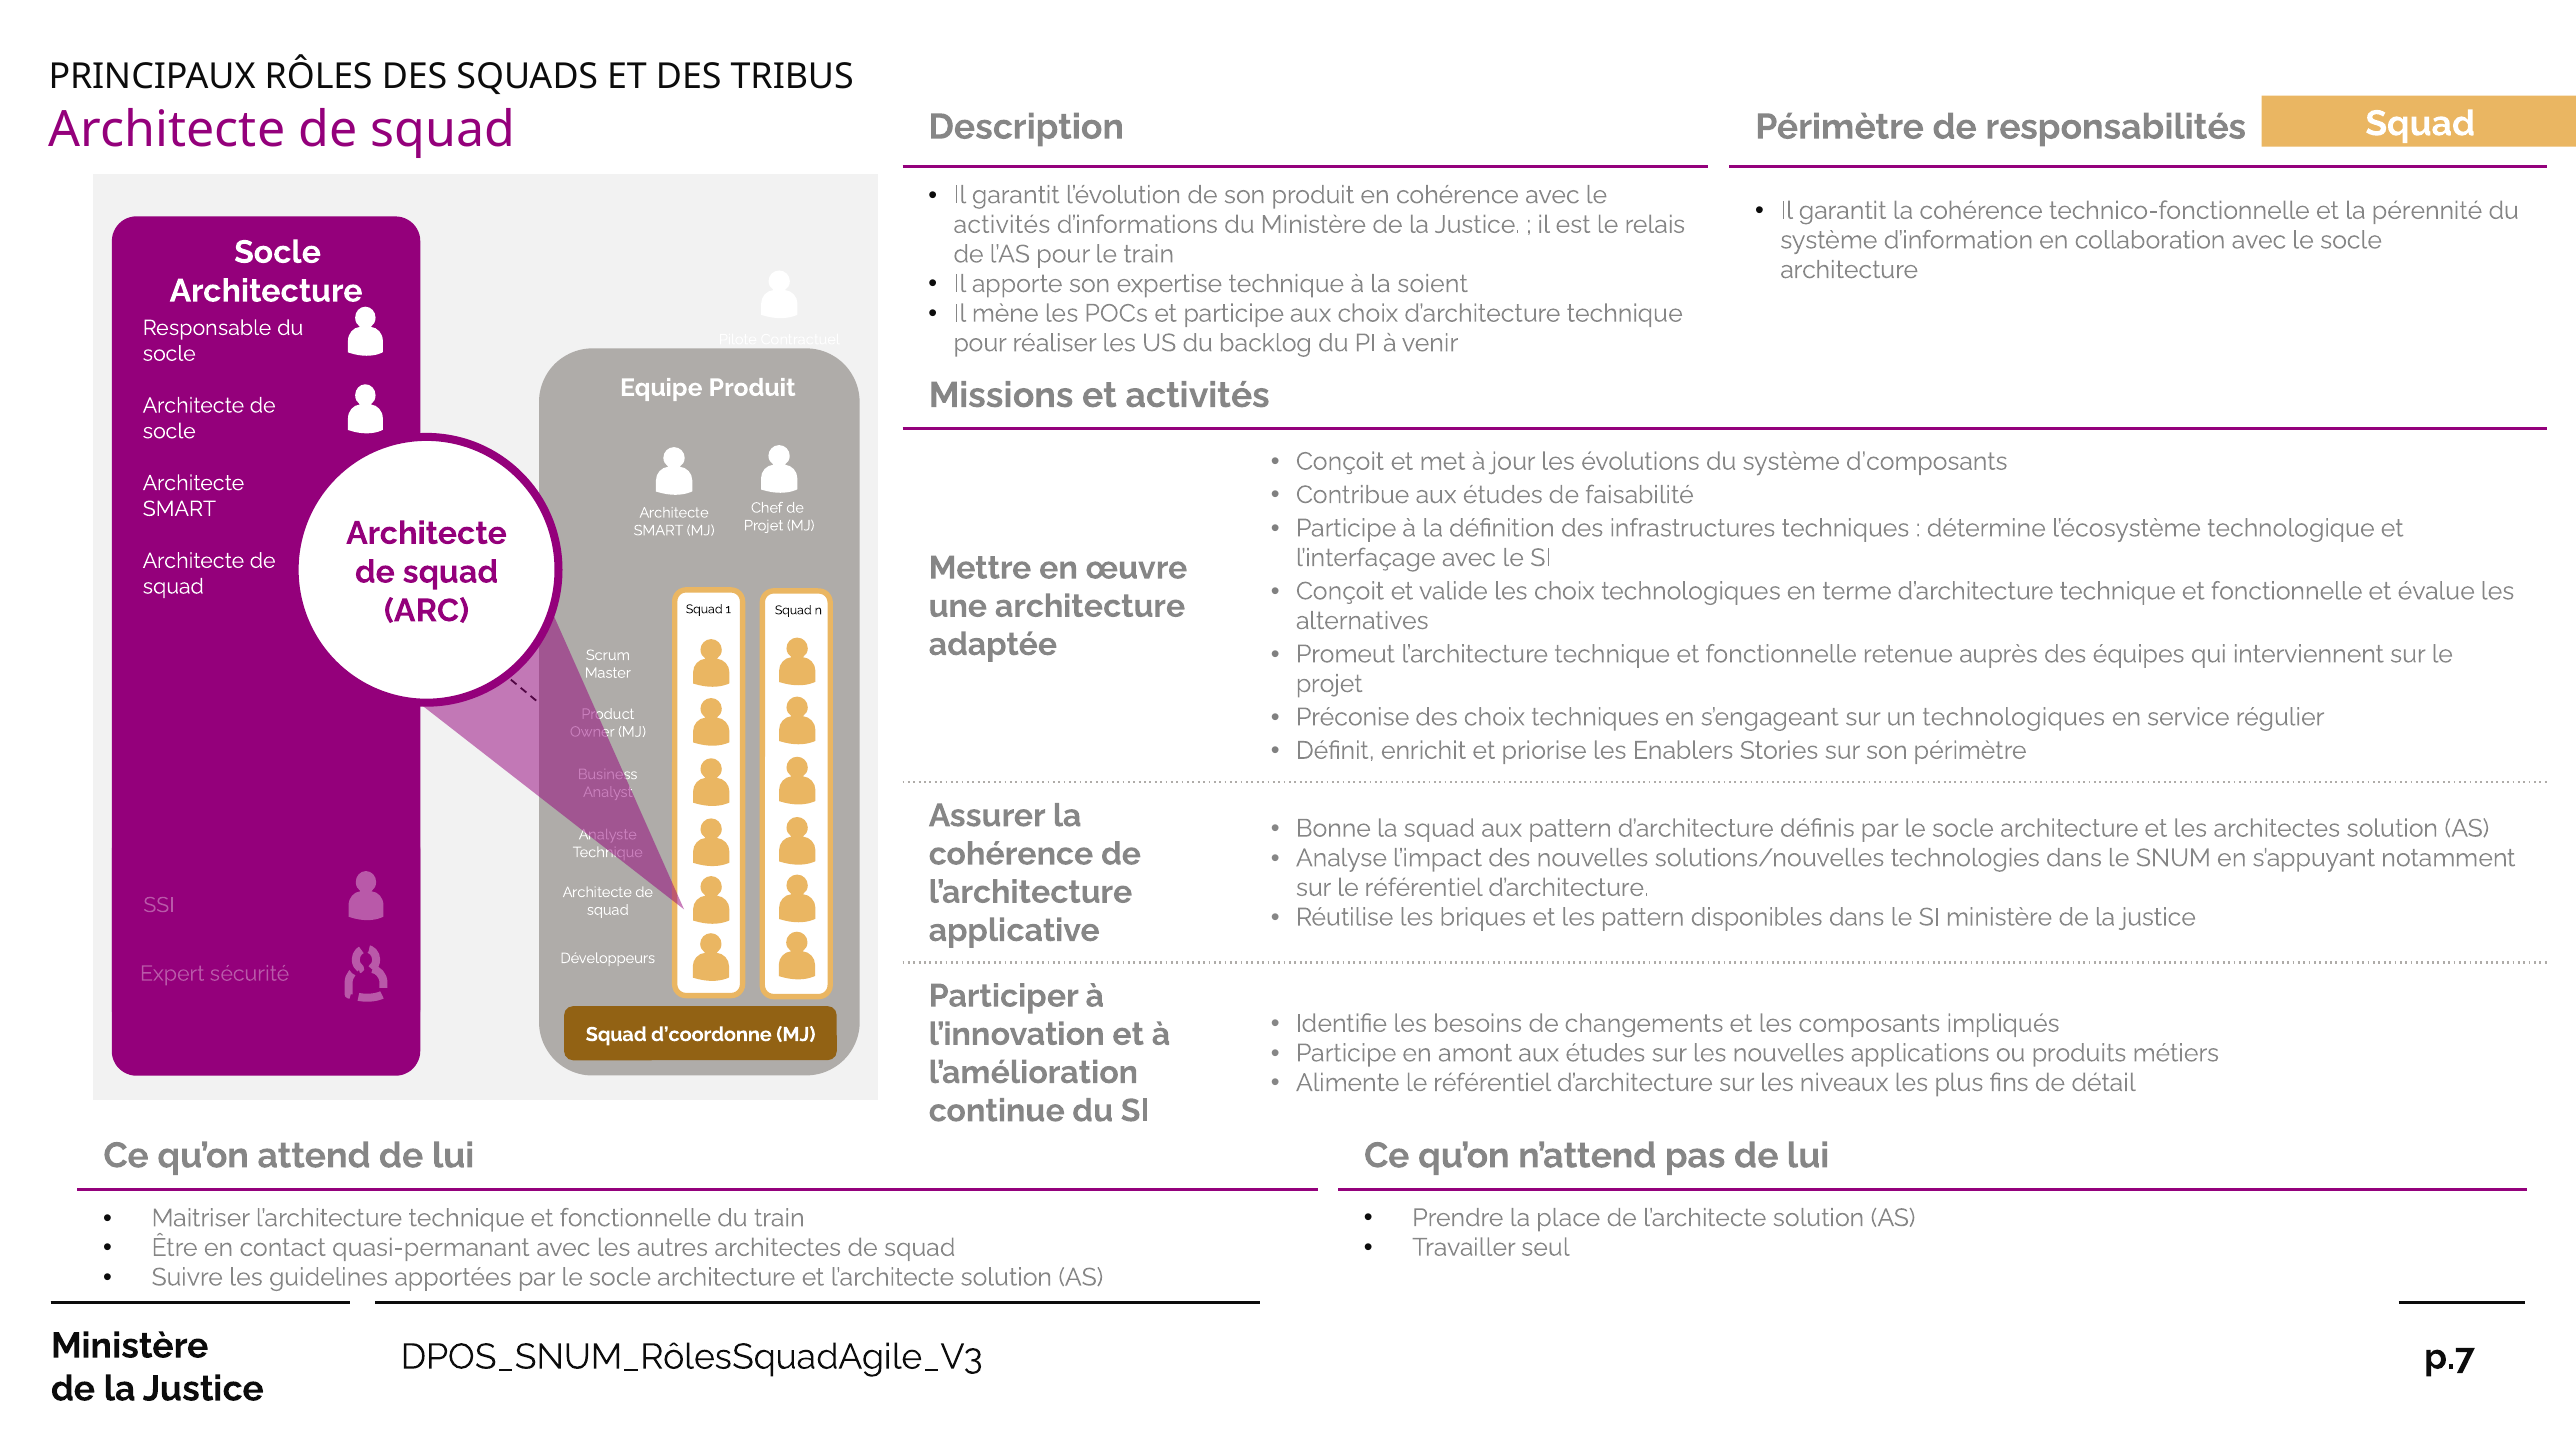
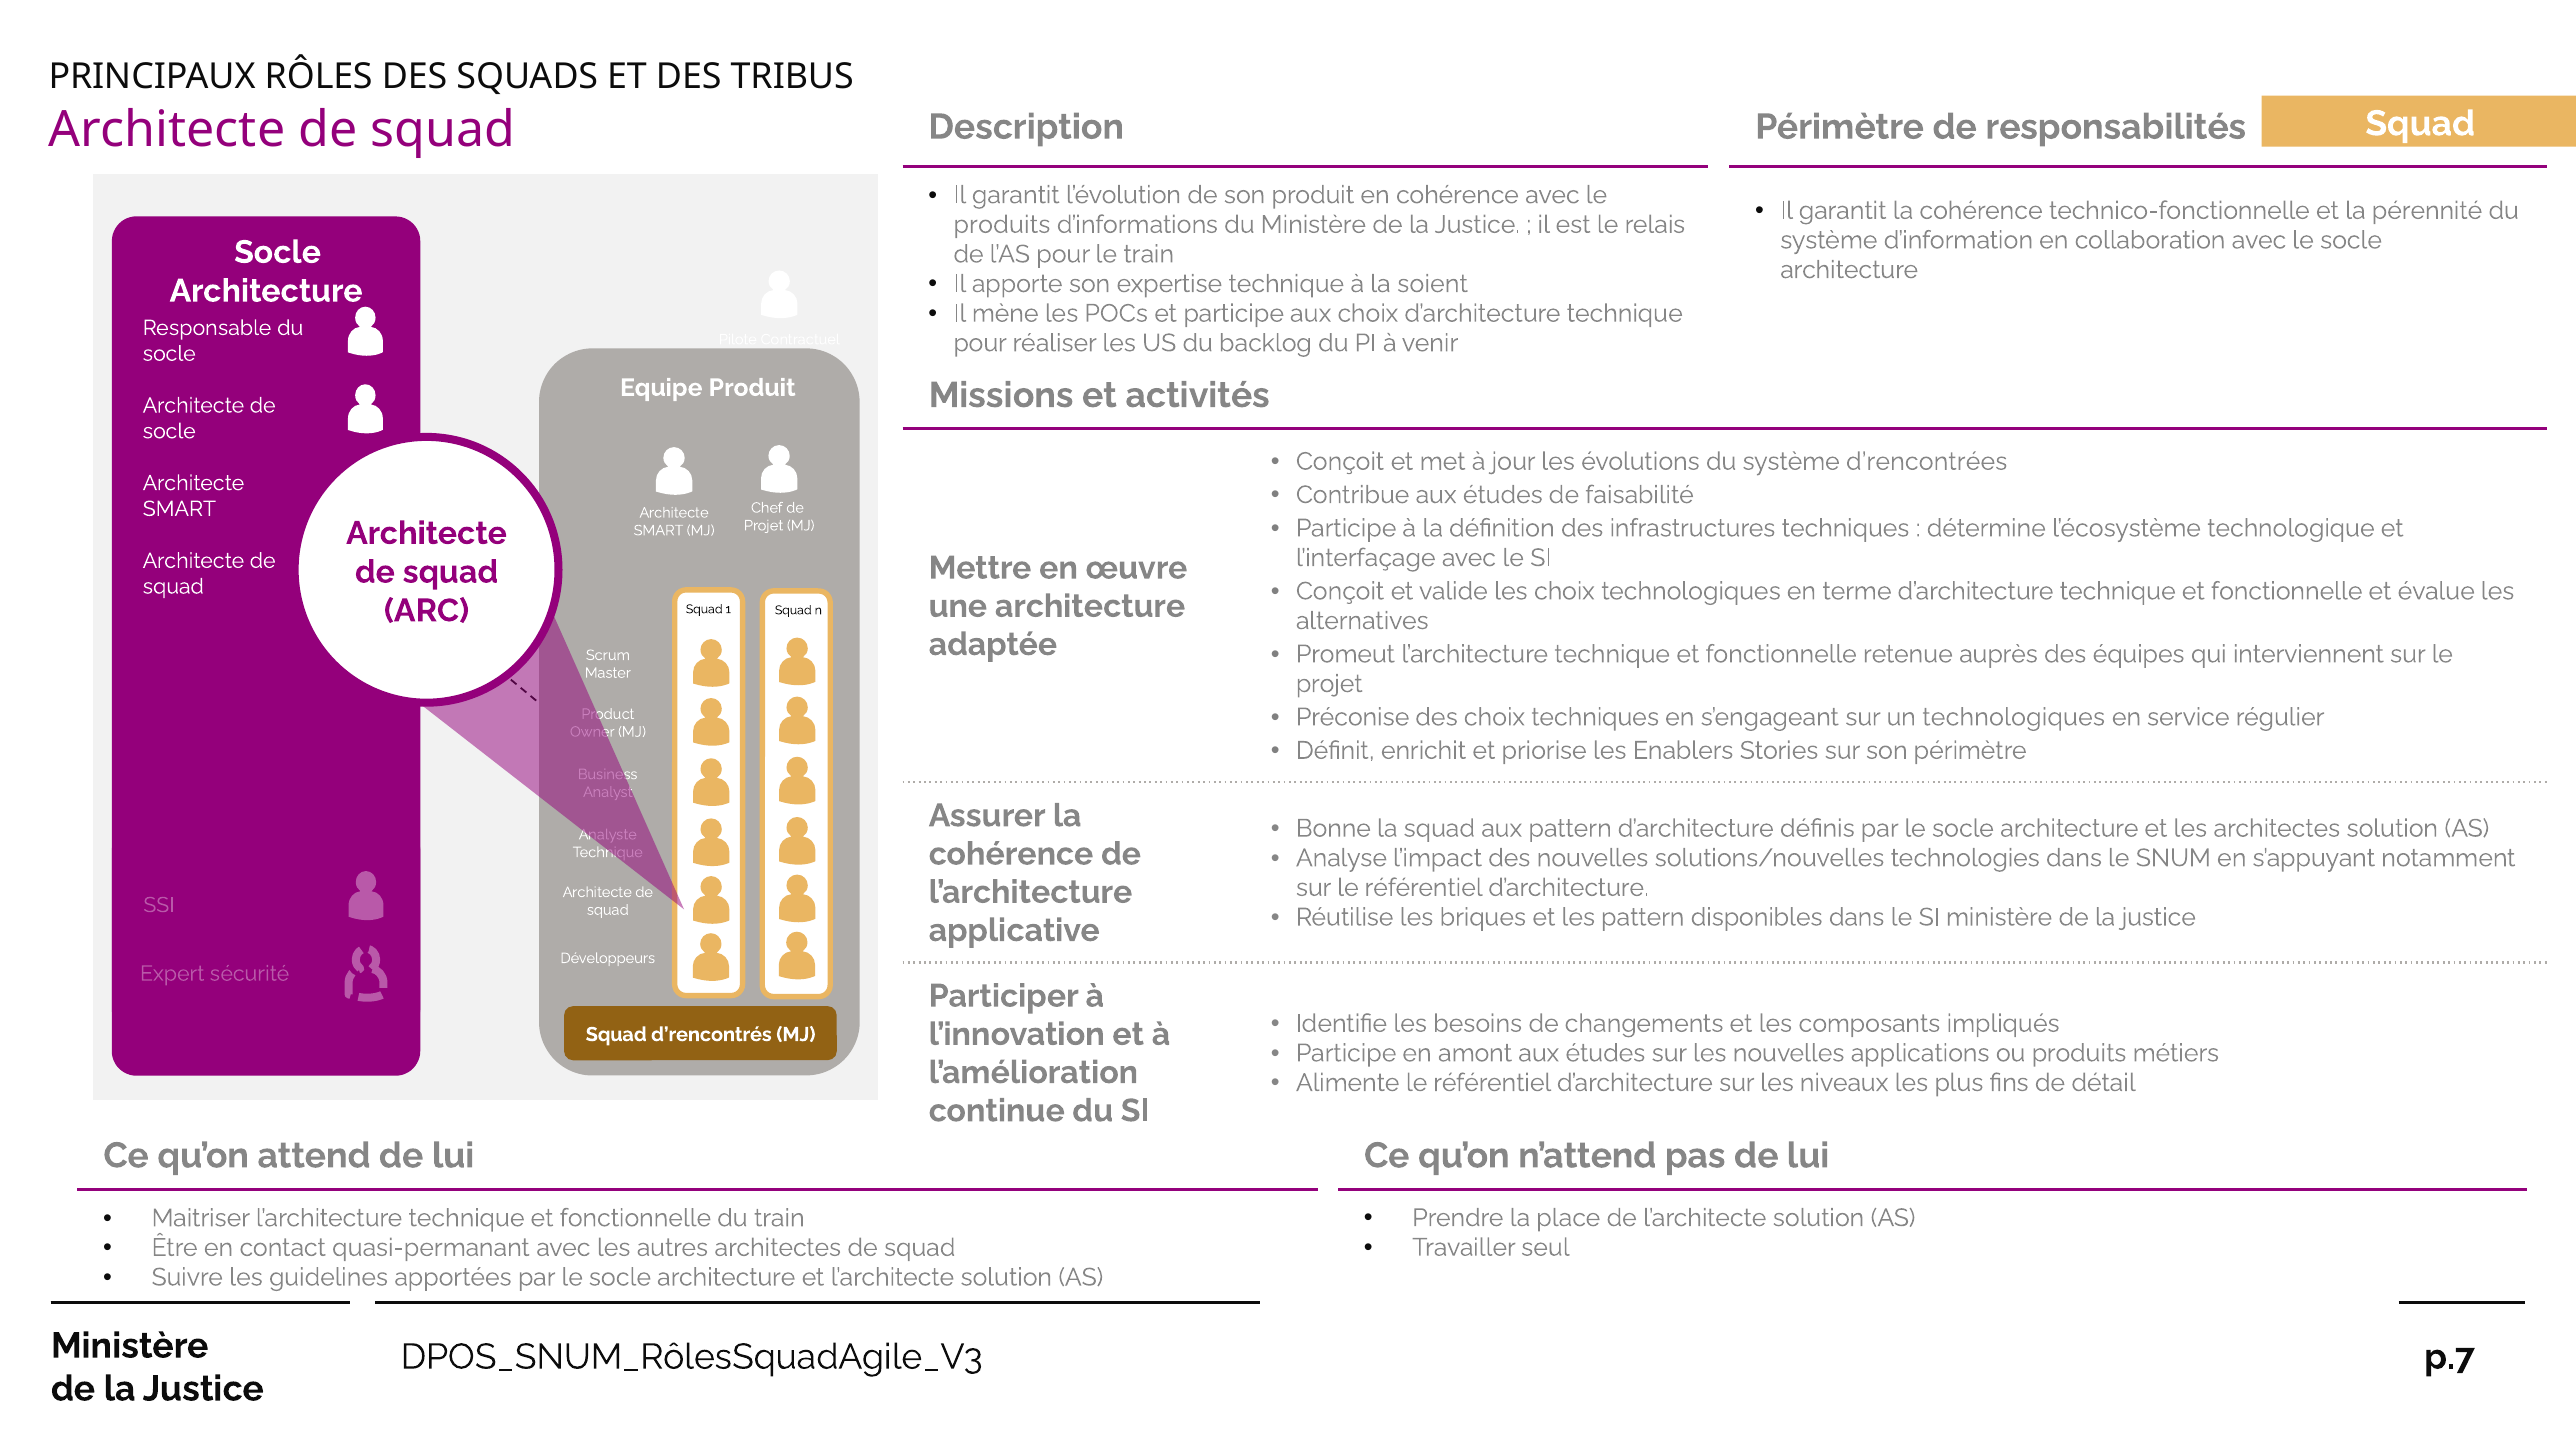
activités: activités -> produits (1002, 225)
d’composants: d’composants -> d’rencontrées (1927, 461)
d’coordonne: d’coordonne -> d’rencontrés (711, 1035)
